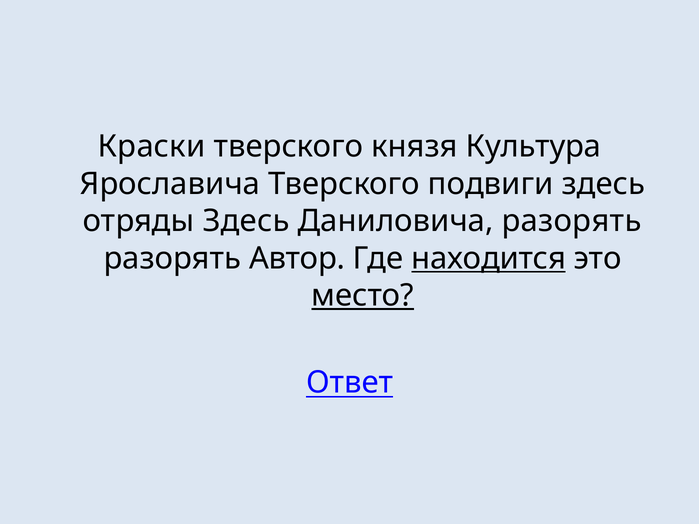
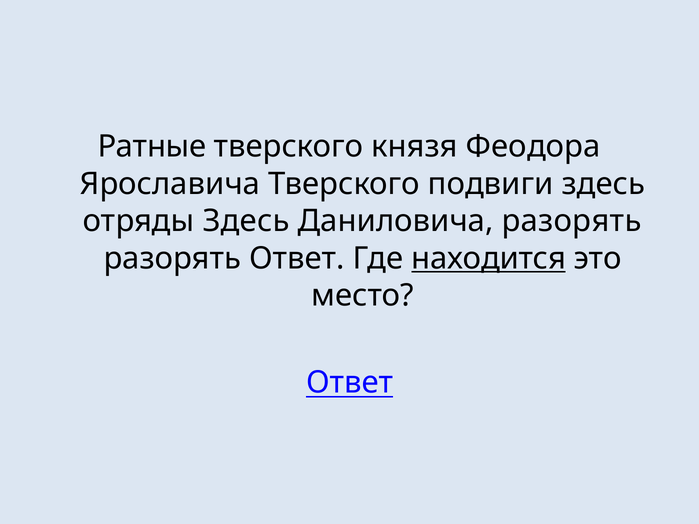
Краски: Краски -> Ратные (152, 147)
Культура: Культура -> Феодора (533, 147)
разорять Автор: Автор -> Ответ (297, 259)
место underline: present -> none (363, 296)
